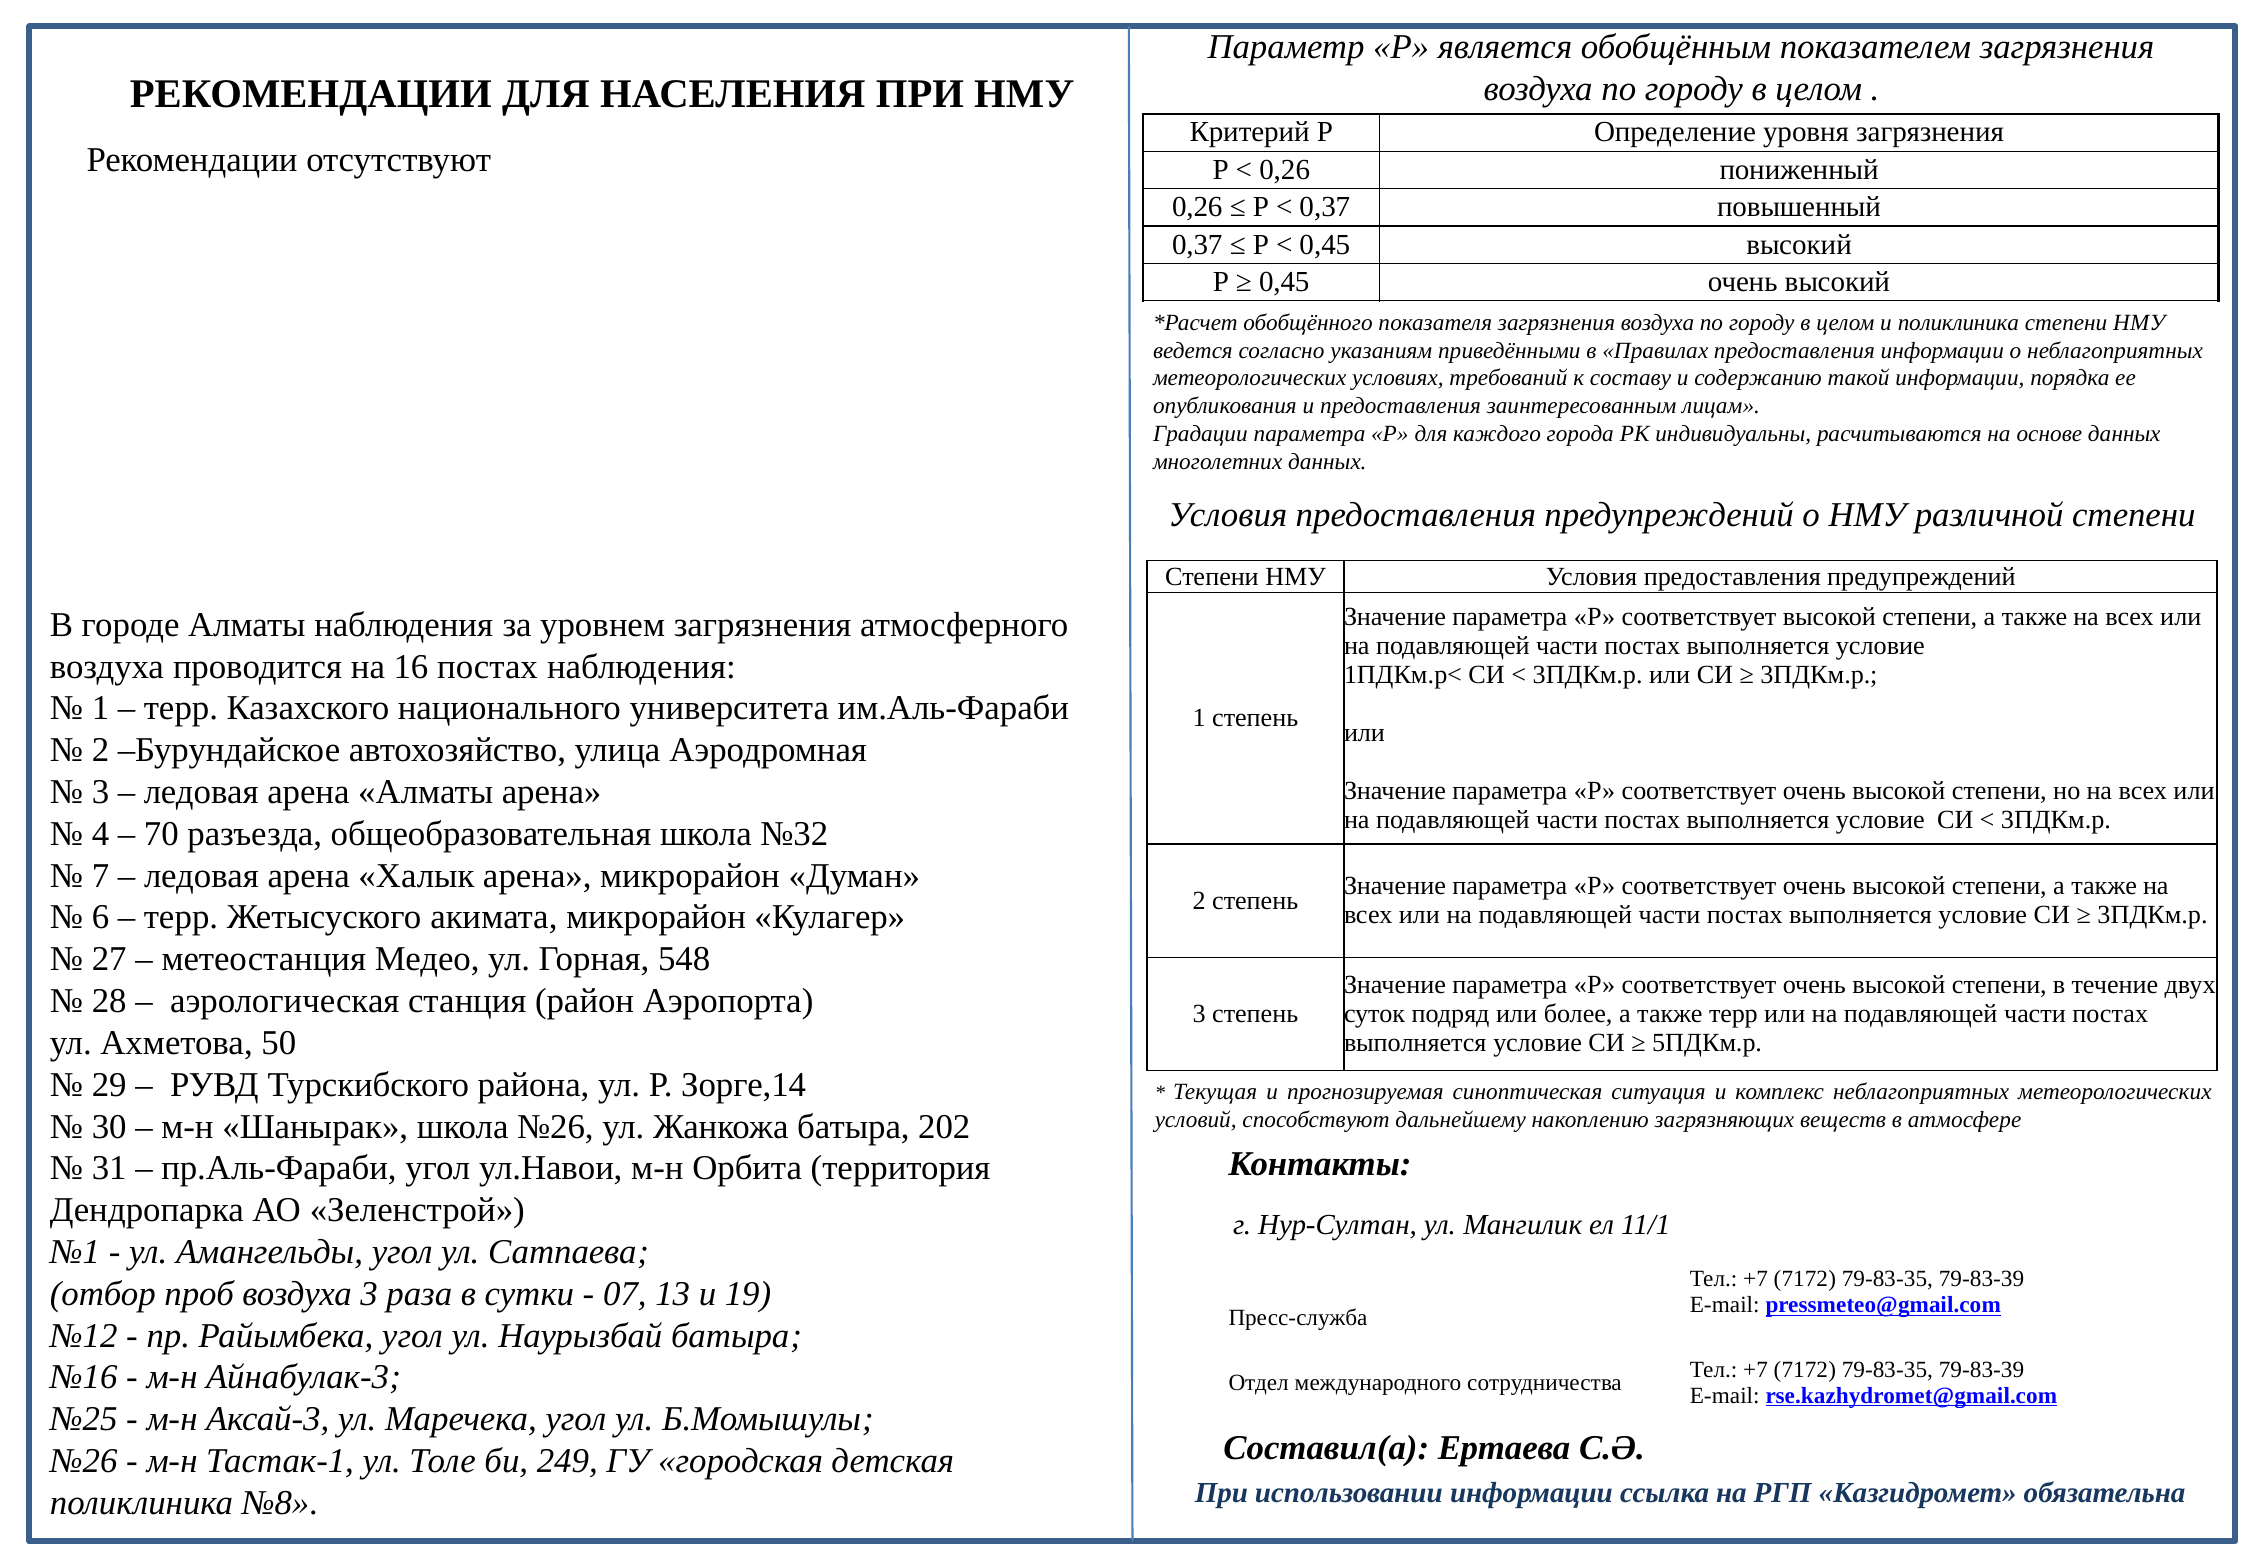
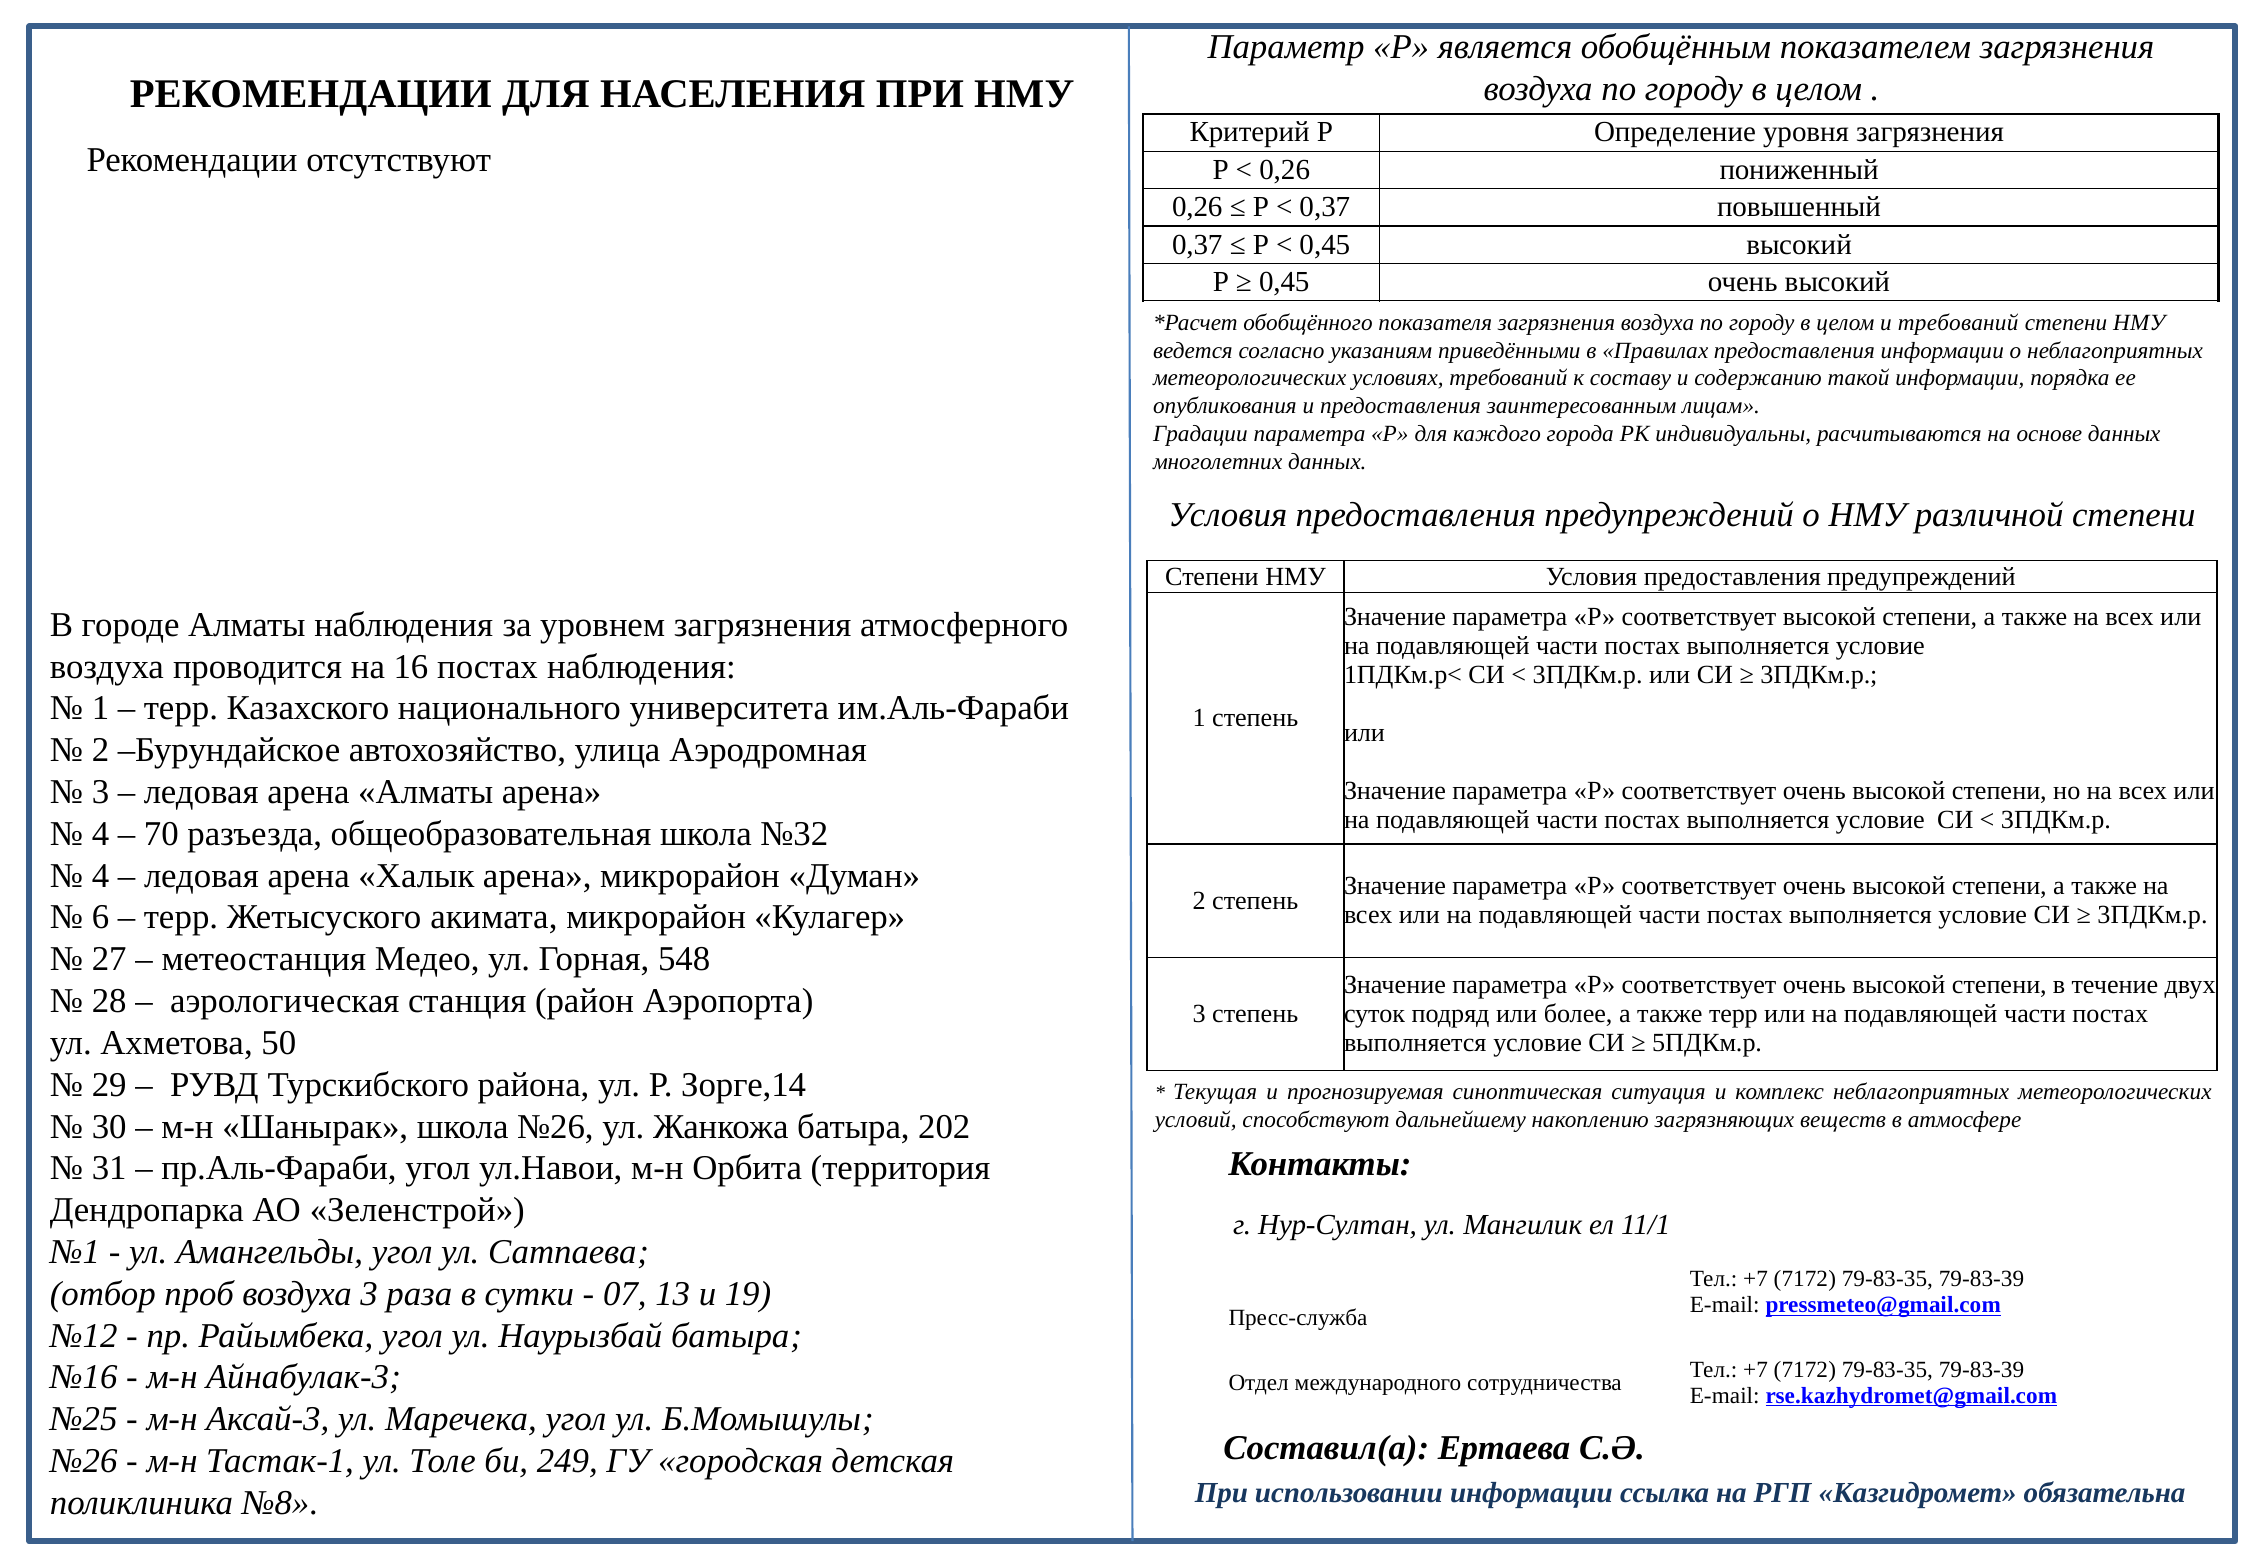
и поликлиника: поликлиника -> требований (1958, 323)
7: 7 -> 4 (100, 876)
